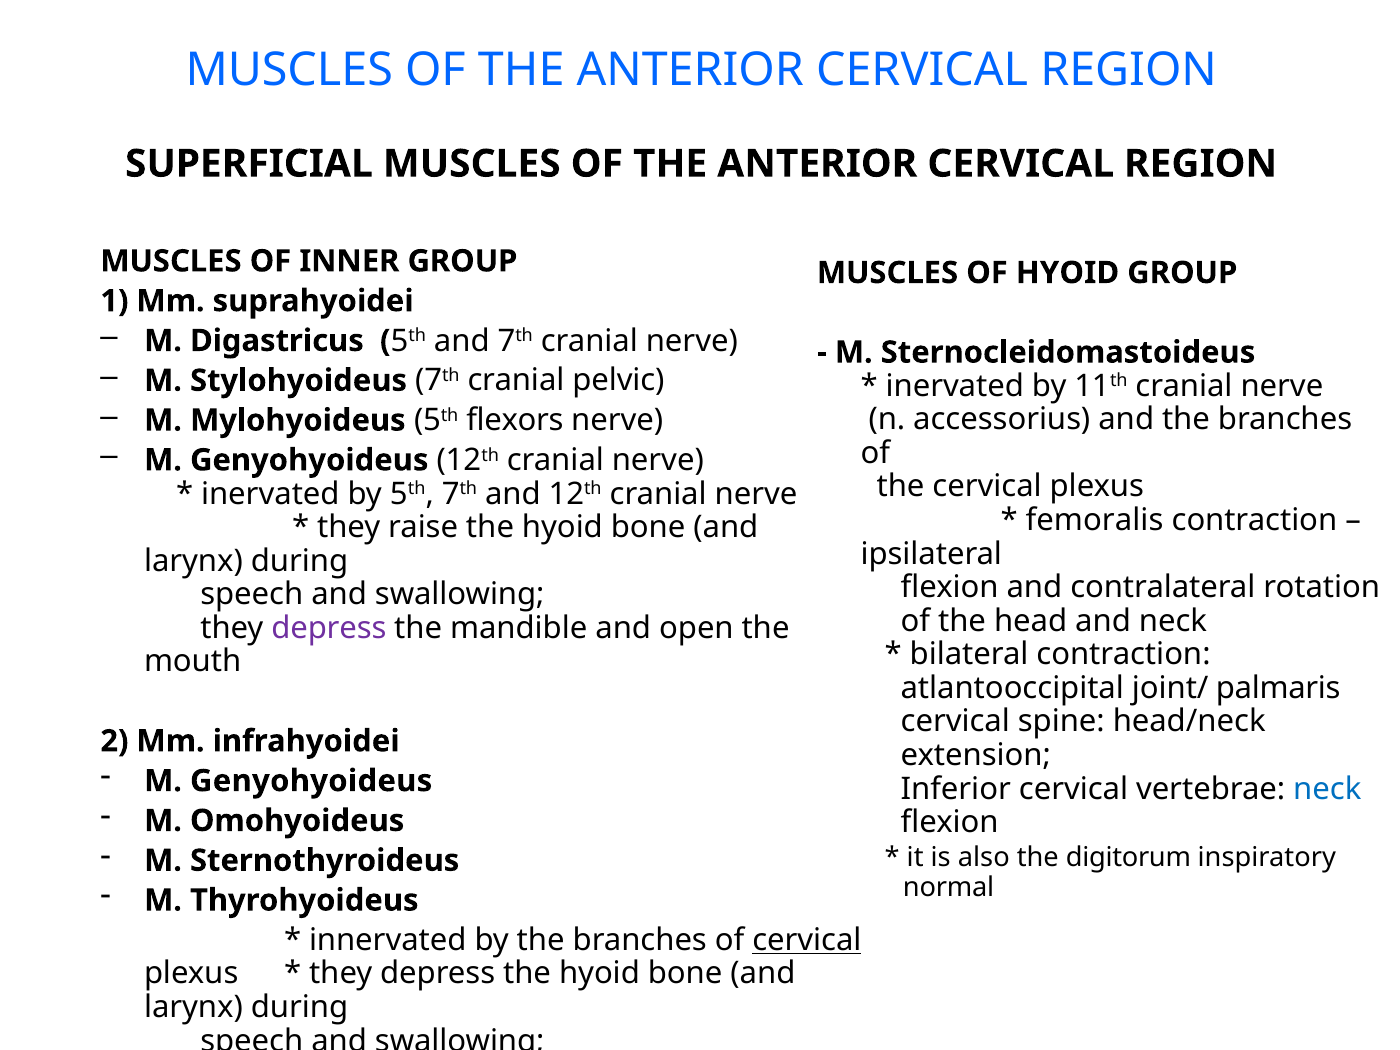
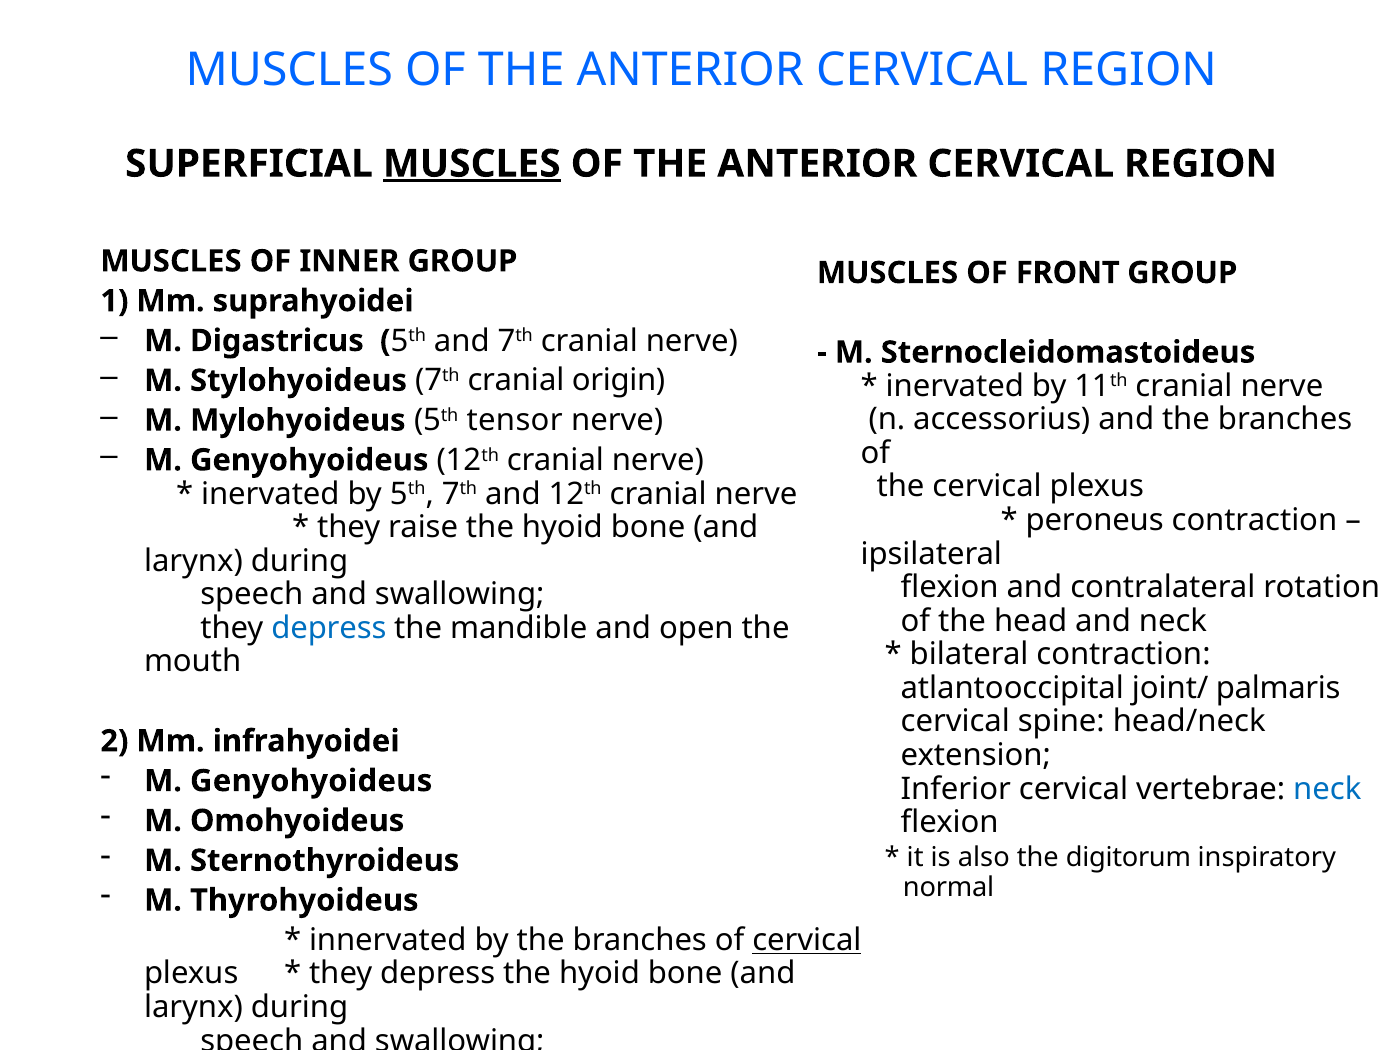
MUSCLES underline: none -> present (472, 164)
OF HYOID: HYOID -> FRONT (1068, 273)
pelvic: pelvic -> origin (619, 381)
flexors: flexors -> tensor (515, 420)
femoralis: femoralis -> peroneus (1095, 520)
depress colour: purple -> blue (329, 628)
